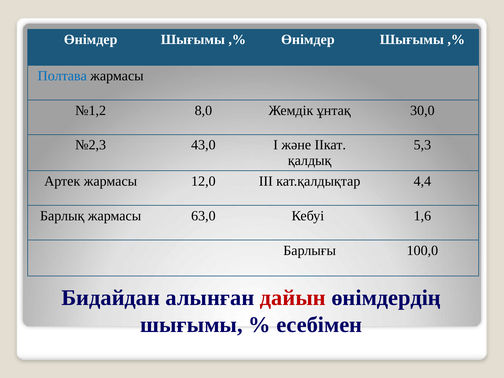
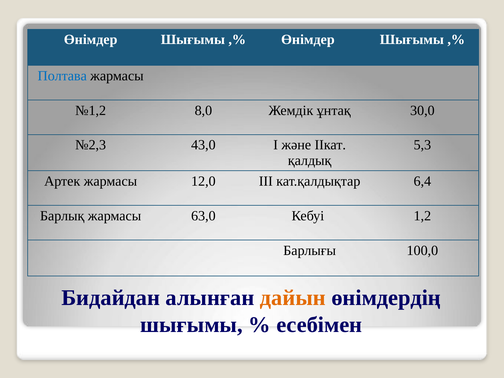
4,4: 4,4 -> 6,4 (422, 181)
1,6: 1,6 -> 1,2 (422, 216)
дайын colour: red -> orange (293, 298)
